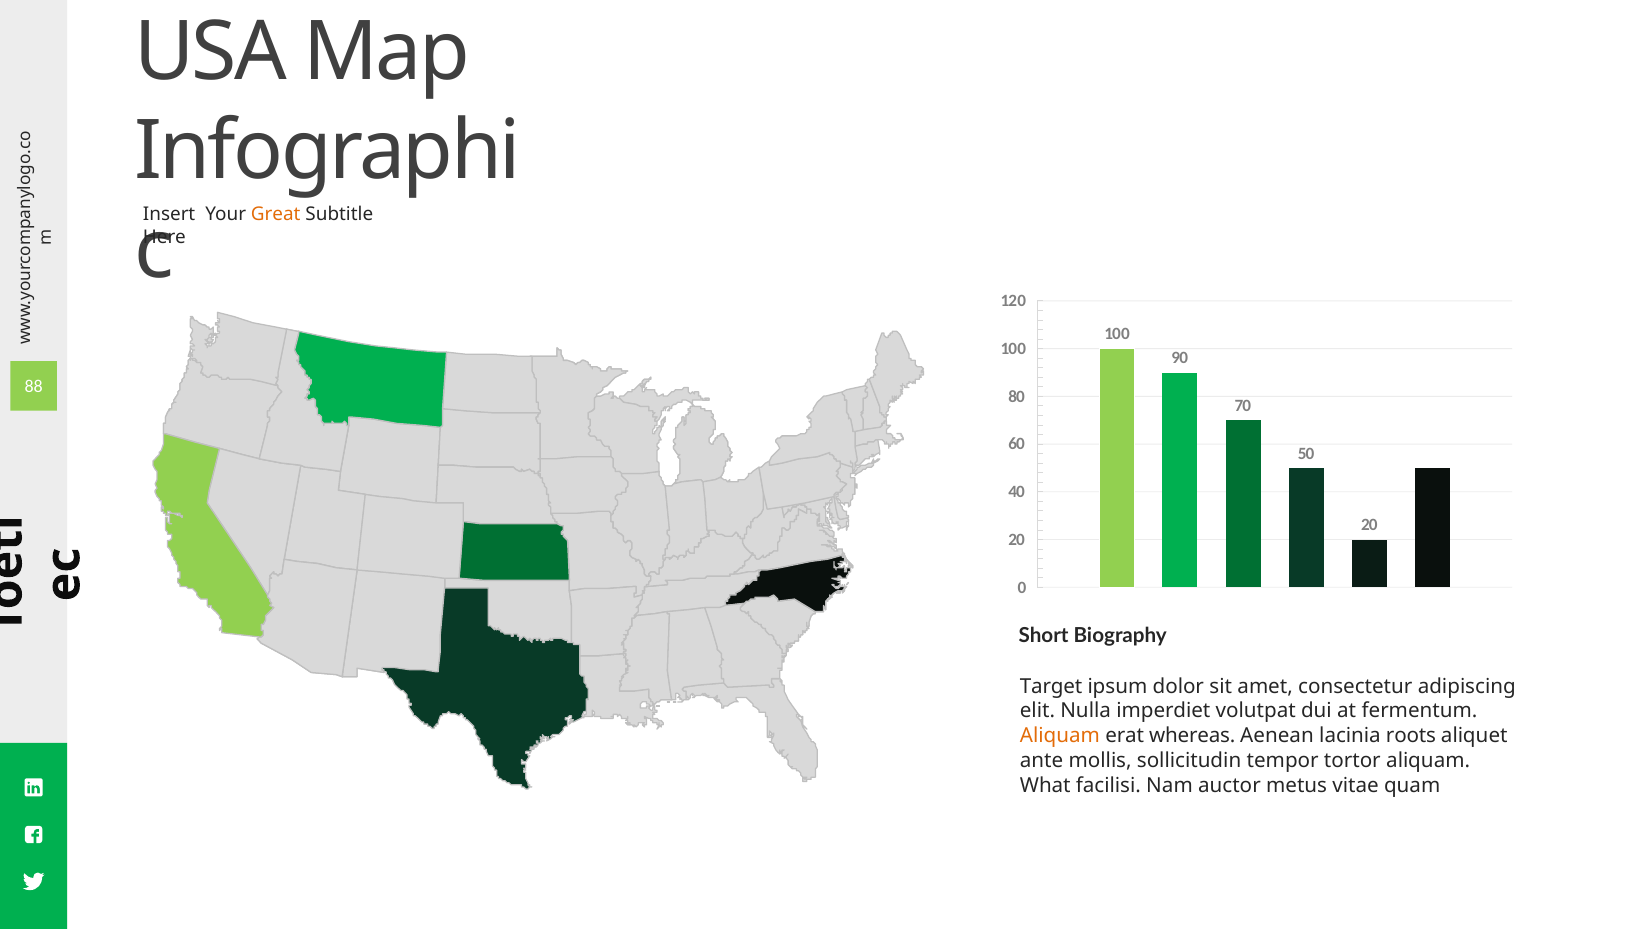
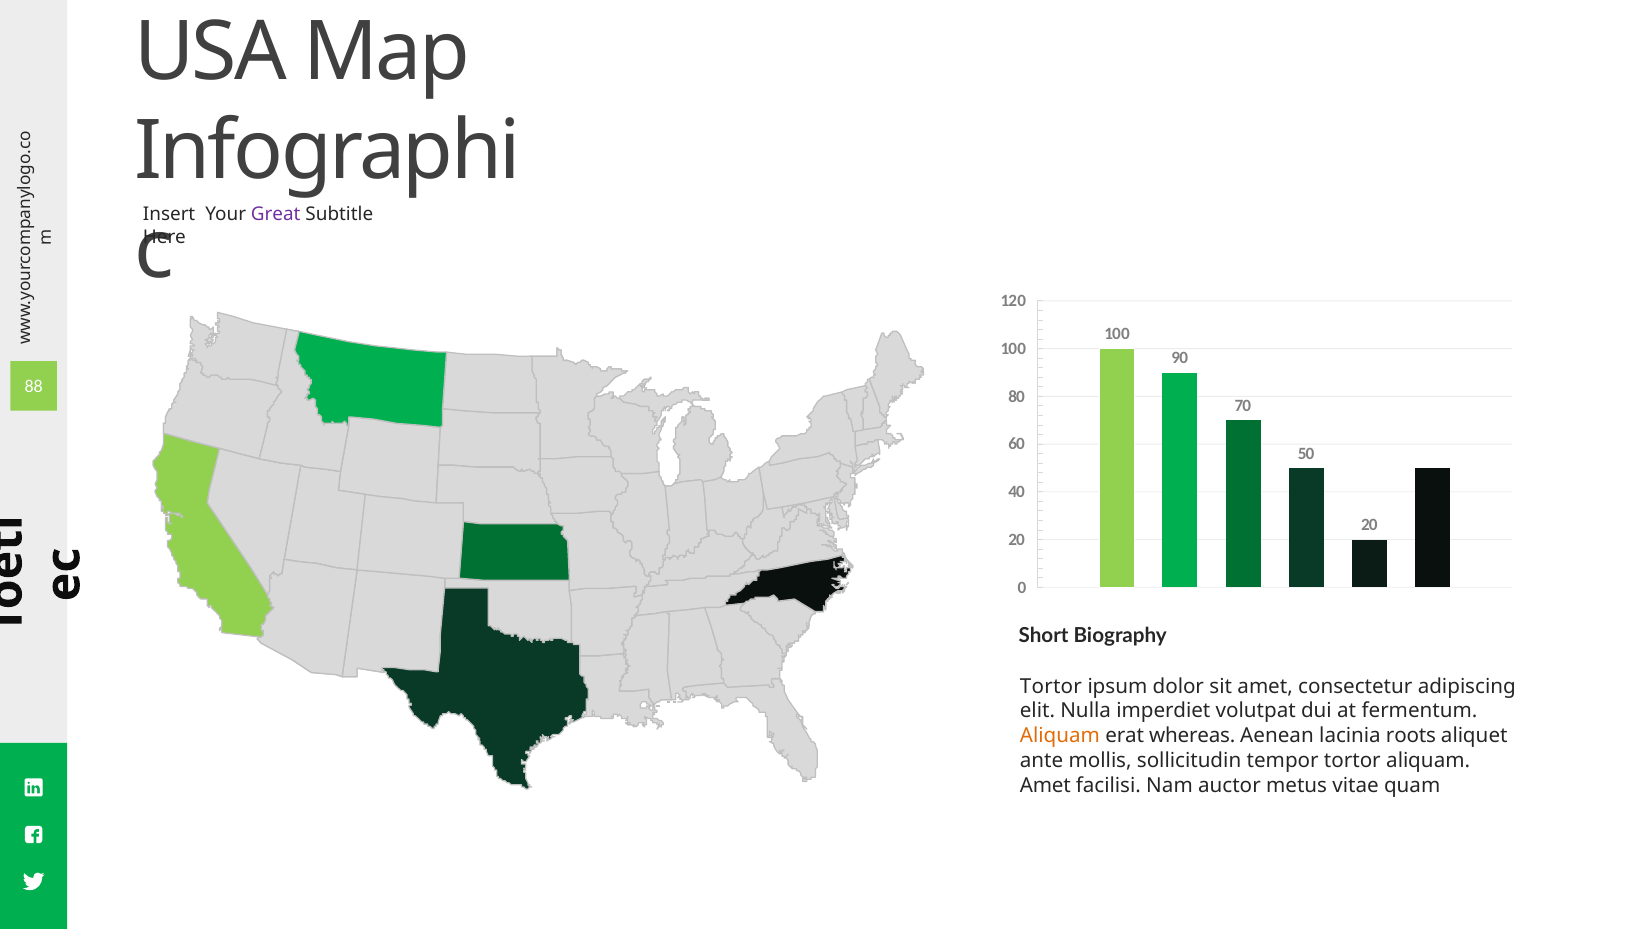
Great colour: orange -> purple (276, 215)
Target: Target -> Tortor (1051, 686)
What: What -> Amet (1045, 785)
